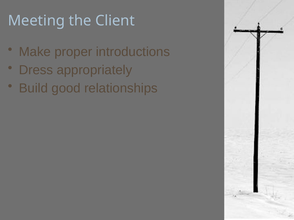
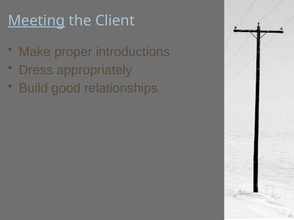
Meeting underline: none -> present (36, 21)
